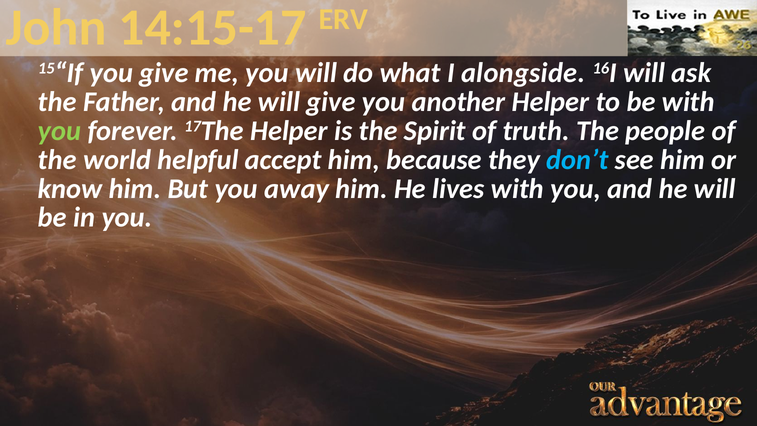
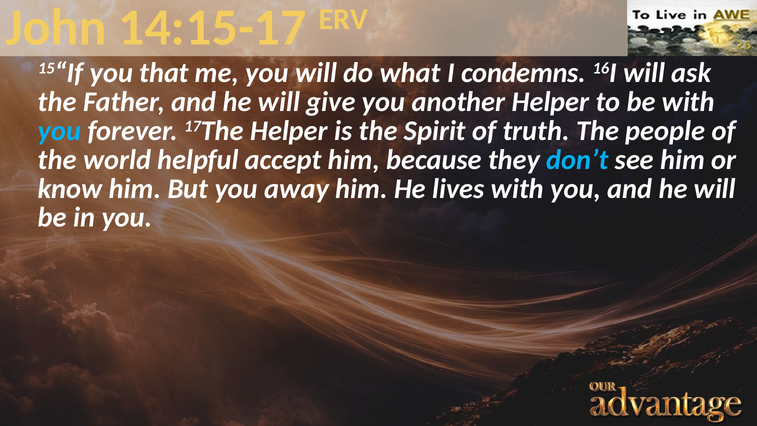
you give: give -> that (164, 73)
alongside: alongside -> condemns (523, 73)
you colour: light green -> light blue (60, 131)
